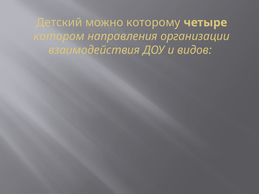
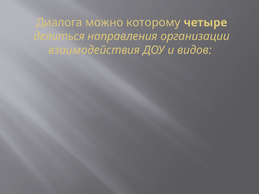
Детский: Детский -> Диалога (59, 23)
котором: котором -> делиться (59, 36)
